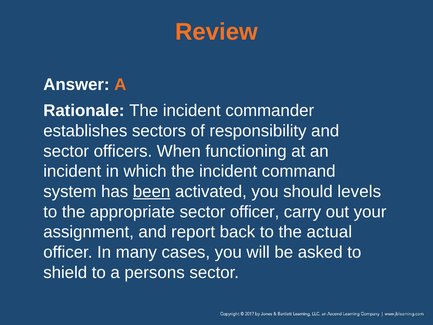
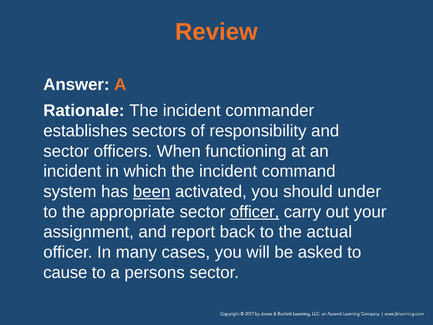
levels: levels -> under (359, 191)
officer underline: none -> present (255, 212)
shield: shield -> cause (65, 272)
